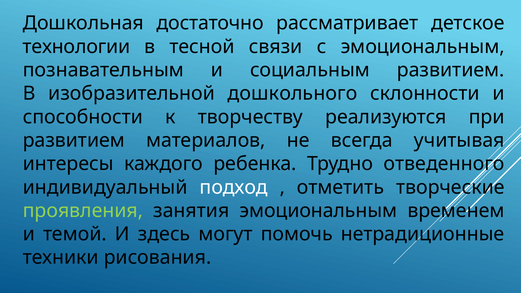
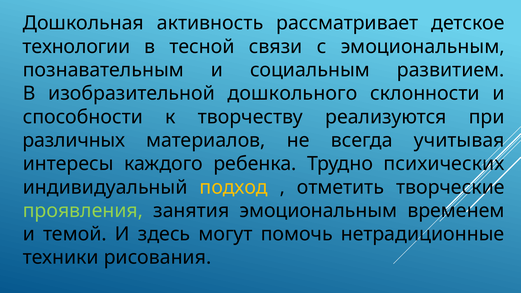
достаточно: достаточно -> активность (210, 23)
развитием: развитием -> различных (74, 140)
отведенного: отведенного -> психических (444, 164)
подход colour: white -> yellow (234, 187)
